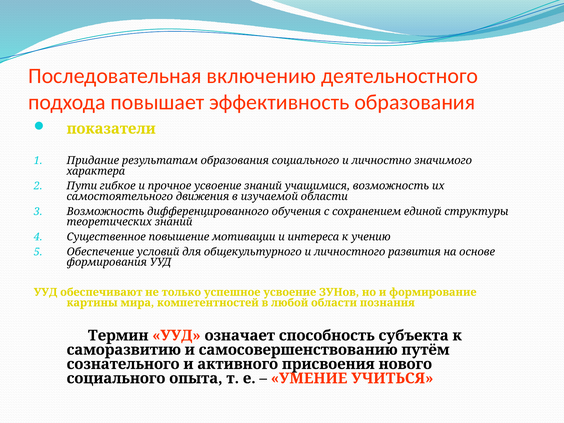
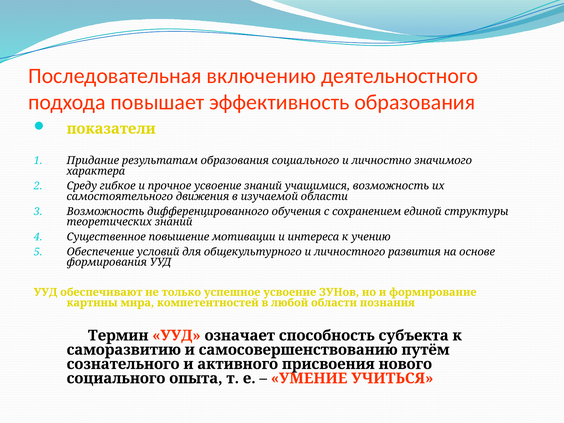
Пути: Пути -> Среду (82, 186)
